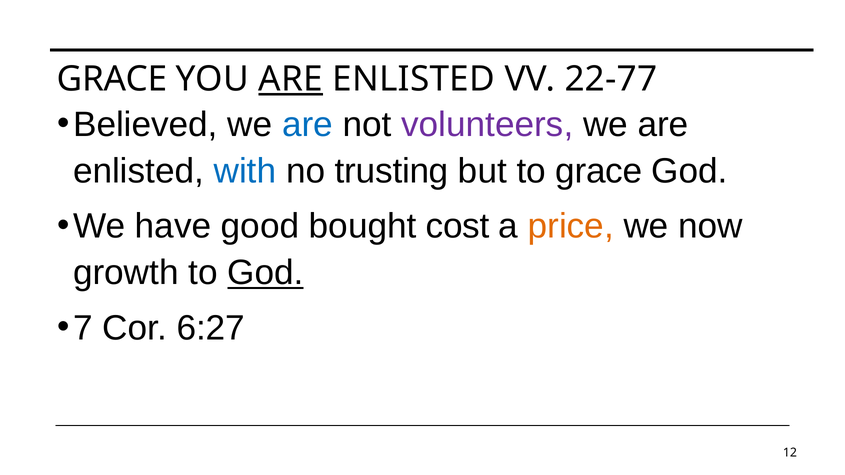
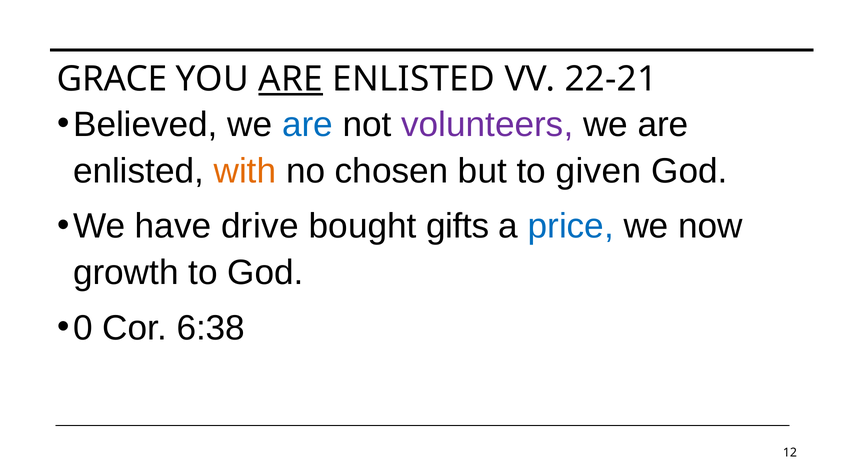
22-77: 22-77 -> 22-21 (611, 79)
with colour: blue -> orange (245, 171)
trusting: trusting -> chosen (392, 171)
to grace: grace -> given (598, 171)
good: good -> drive (260, 226)
cost: cost -> gifts (458, 226)
price colour: orange -> blue (571, 226)
God underline: present -> none (266, 273)
7: 7 -> 0 (83, 328)
6:27: 6:27 -> 6:38 (211, 328)
